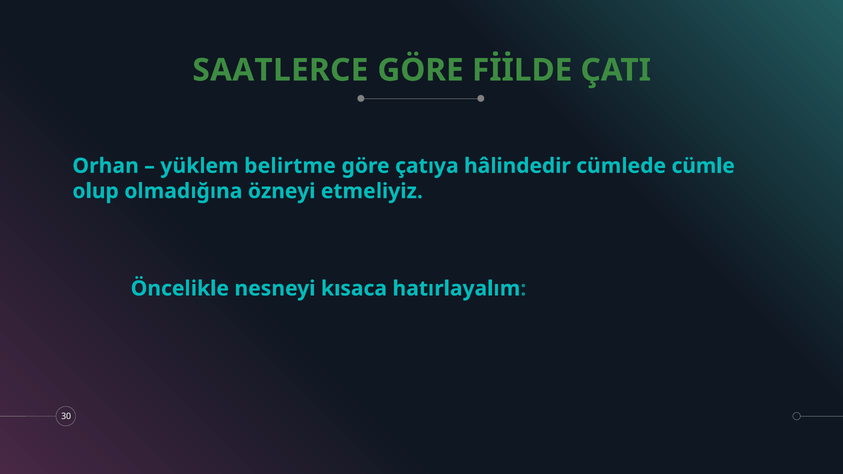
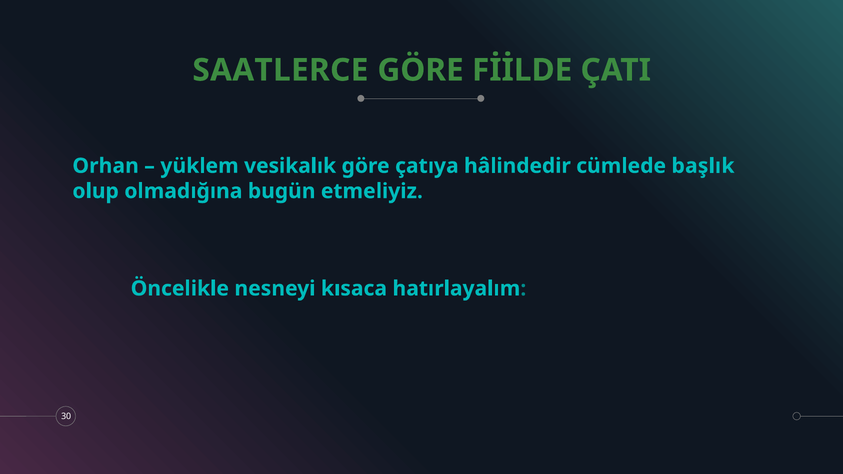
belirtme: belirtme -> vesikalık (290, 166)
cümle: cümle -> başlık (703, 166)
özneyi: özneyi -> bugün (282, 191)
